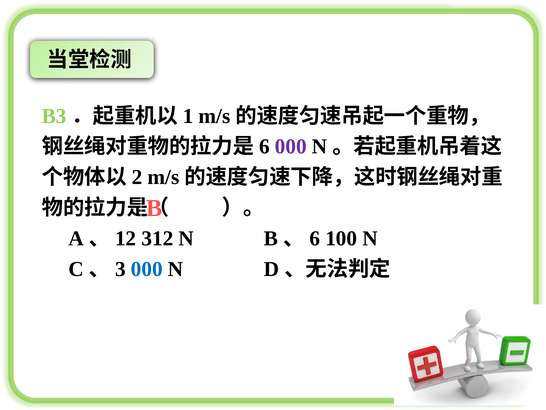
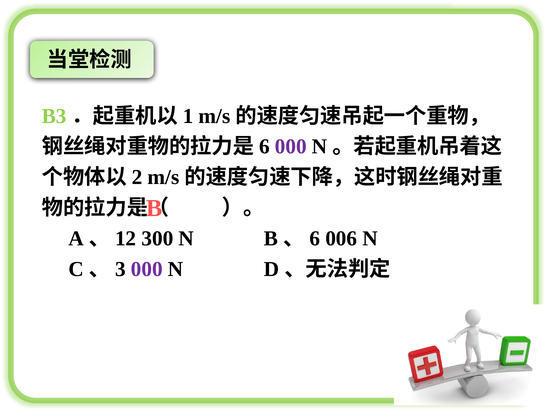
312: 312 -> 300 (157, 238)
100: 100 -> 006 (341, 238)
000 colour: blue -> purple (147, 269)
